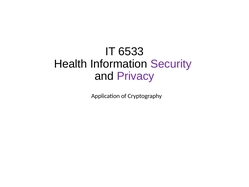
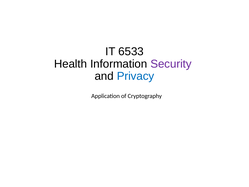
Privacy colour: purple -> blue (136, 76)
